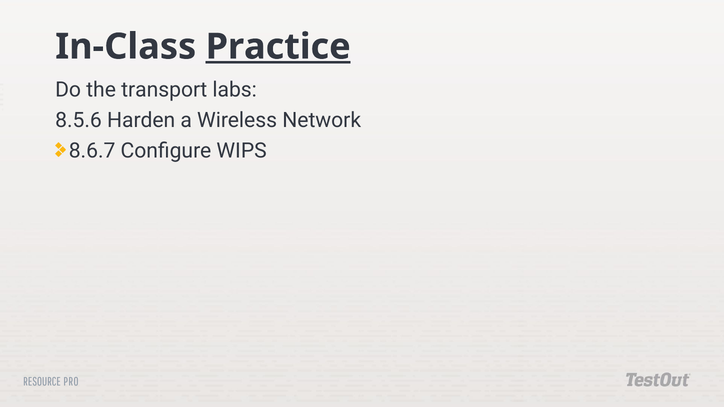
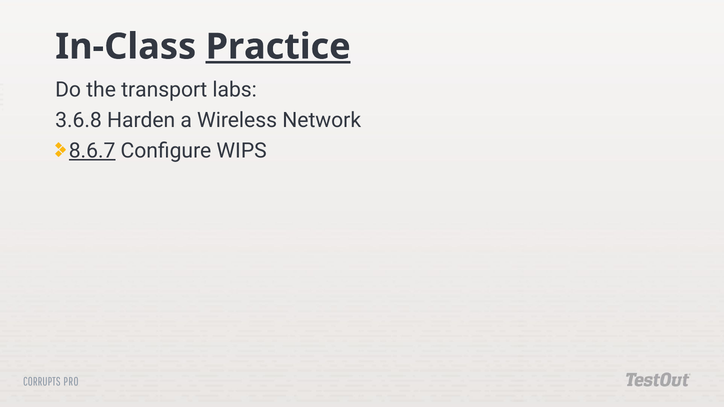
8.5.6: 8.5.6 -> 3.6.8 (79, 120)
8.6.7 underline: none -> present (92, 151)
RESOURCE: RESOURCE -> CORRUPTS (42, 382)
